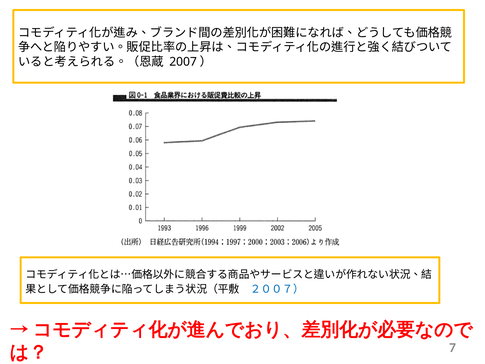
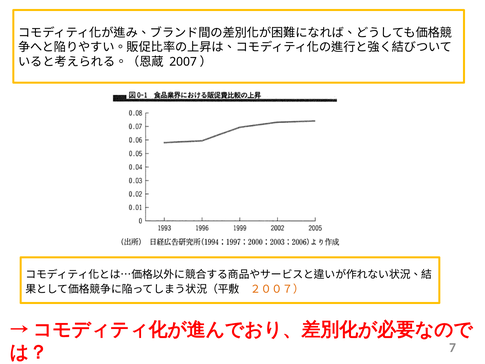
２００７） colour: blue -> orange (277, 289)
